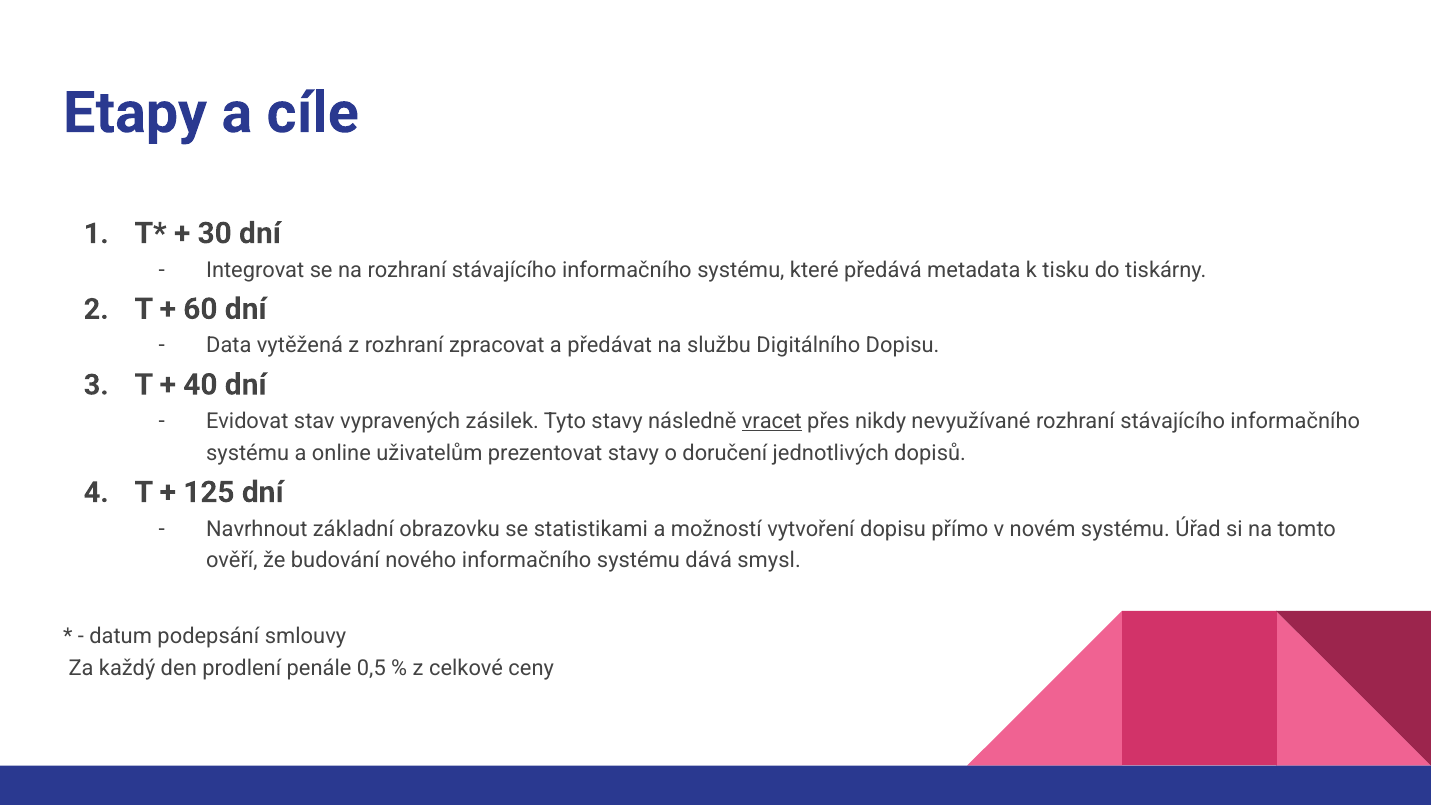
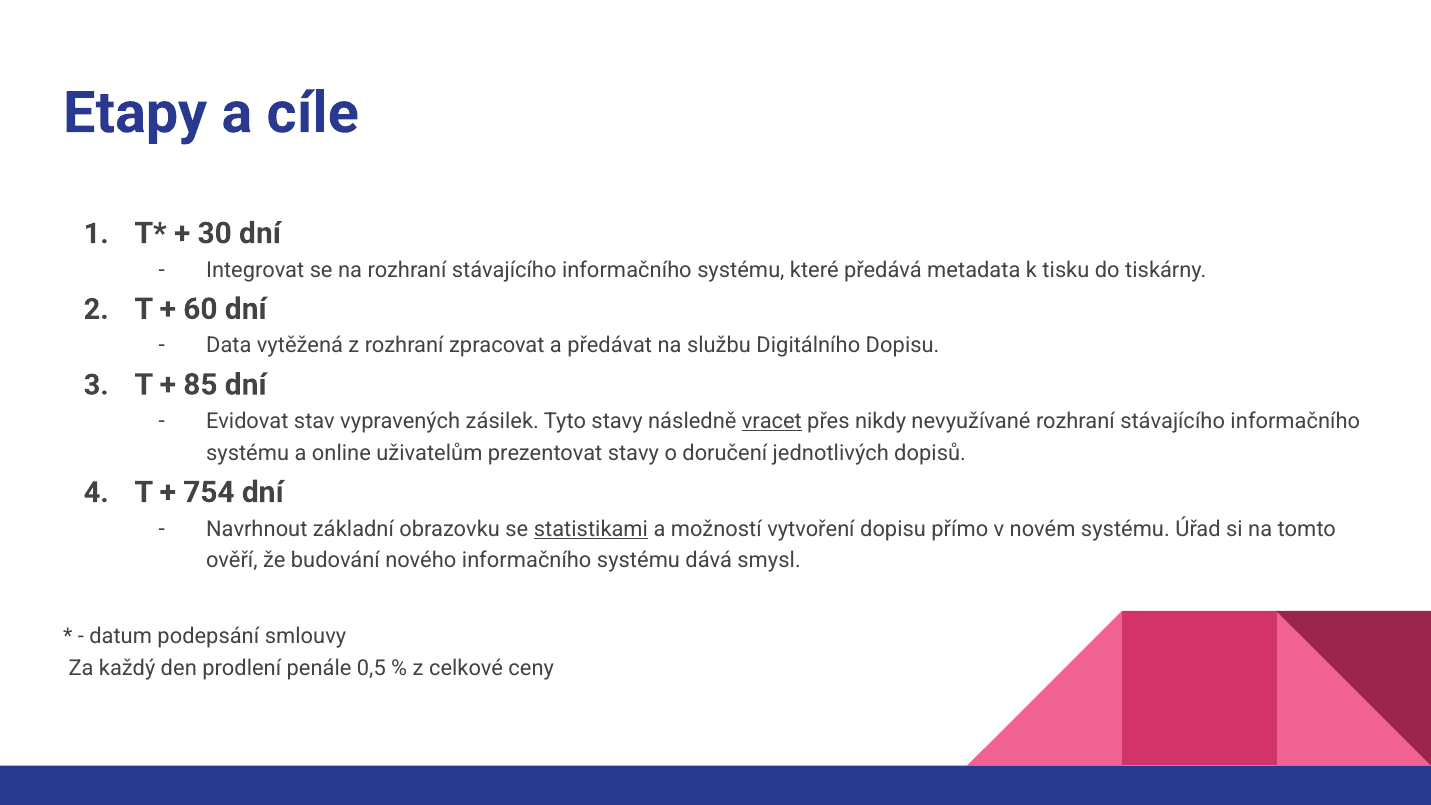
40: 40 -> 85 (200, 385)
125: 125 -> 754 (209, 492)
statistikami underline: none -> present (591, 529)
